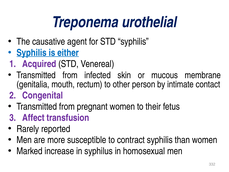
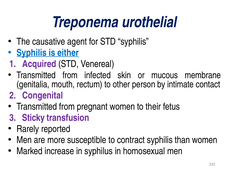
Affect: Affect -> Sticky (33, 118)
